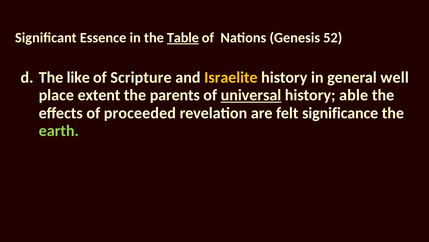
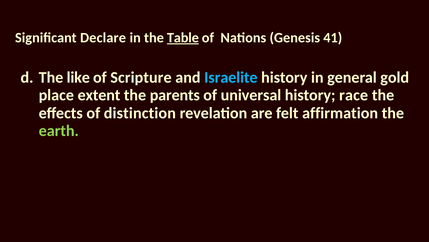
Essence: Essence -> Declare (103, 38)
52: 52 -> 41 (333, 38)
Israelite colour: yellow -> light blue (231, 77)
well: well -> gold (395, 77)
universal underline: present -> none (251, 95)
able: able -> race (354, 95)
proceeded: proceeded -> distinction (140, 113)
significance: significance -> affirmation (340, 113)
